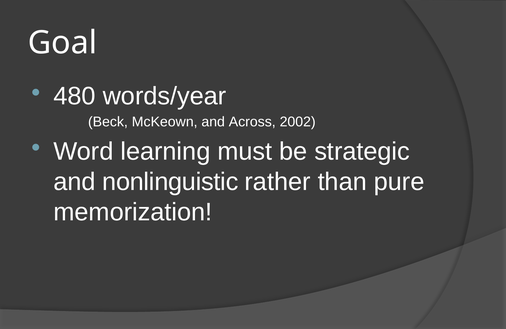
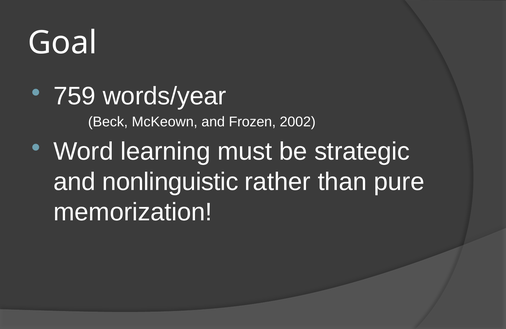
480: 480 -> 759 (75, 96)
Across: Across -> Frozen (252, 122)
